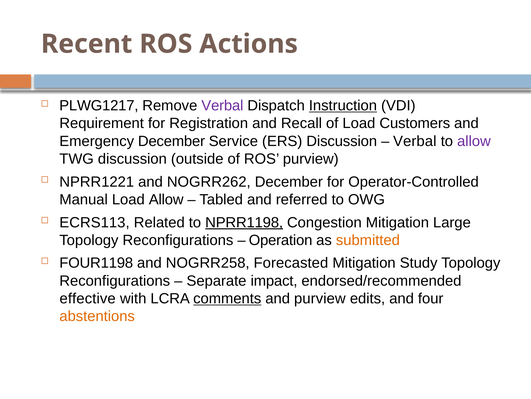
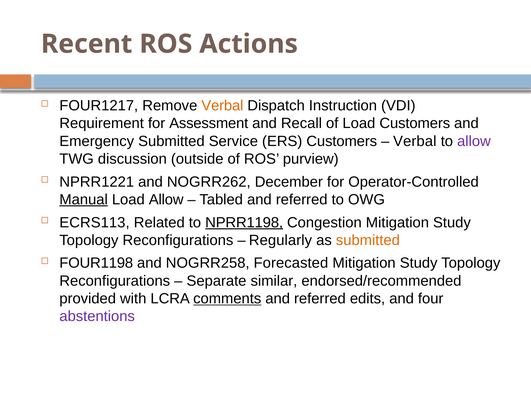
PLWG1217: PLWG1217 -> FOUR1217 (99, 105)
Verbal colour: purple -> orange (222, 105)
Instruction underline: present -> none (343, 105)
Registration: Registration -> Assessment (209, 123)
Emergency December: December -> Submitted (171, 141)
ERS Discussion: Discussion -> Customers (342, 141)
Manual underline: none -> present (84, 199)
Congestion Mitigation Large: Large -> Study (452, 222)
Operation: Operation -> Regularly (280, 240)
impact: impact -> similar (274, 280)
effective: effective -> provided (88, 298)
purview: purview -> referred (320, 298)
abstentions colour: orange -> purple (97, 316)
